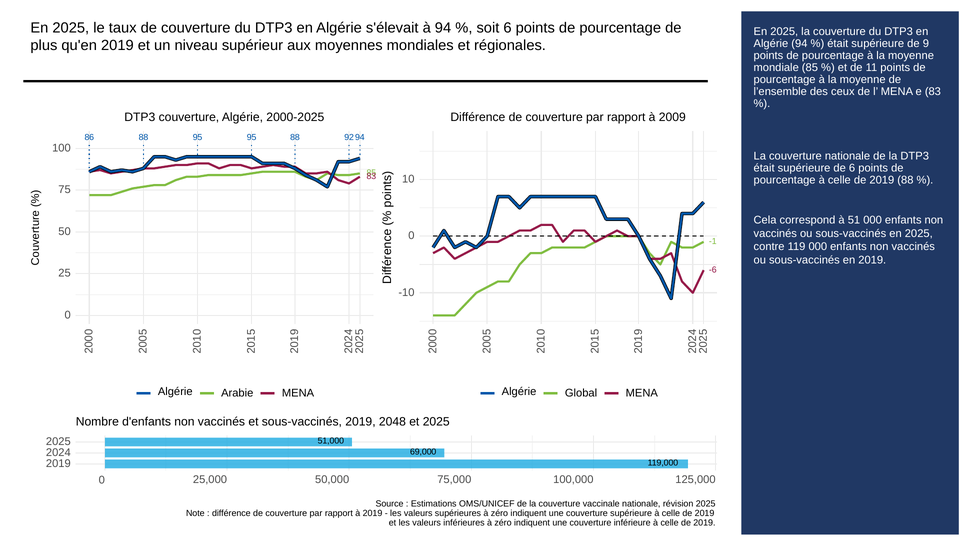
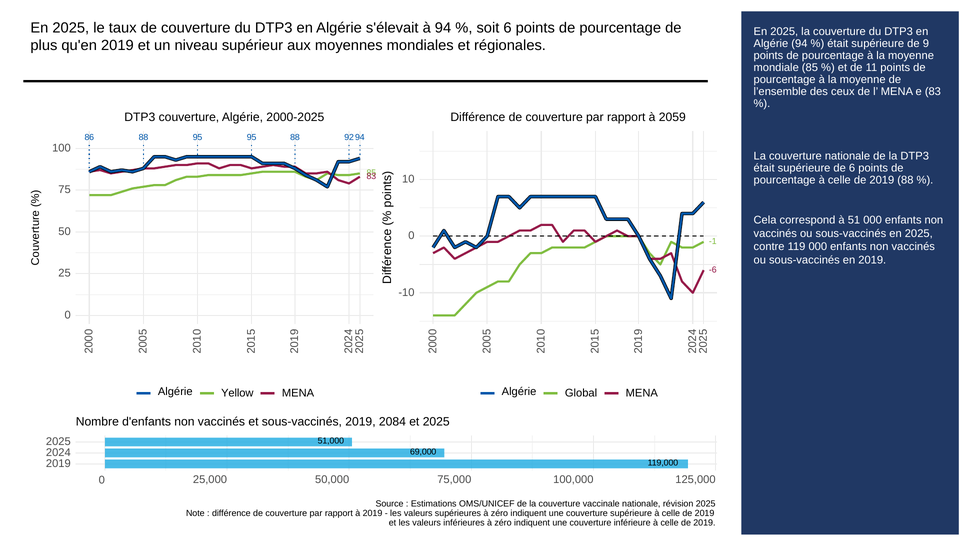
2009: 2009 -> 2059 (672, 117)
Arabie: Arabie -> Yellow (237, 393)
2048: 2048 -> 2084 (392, 422)
